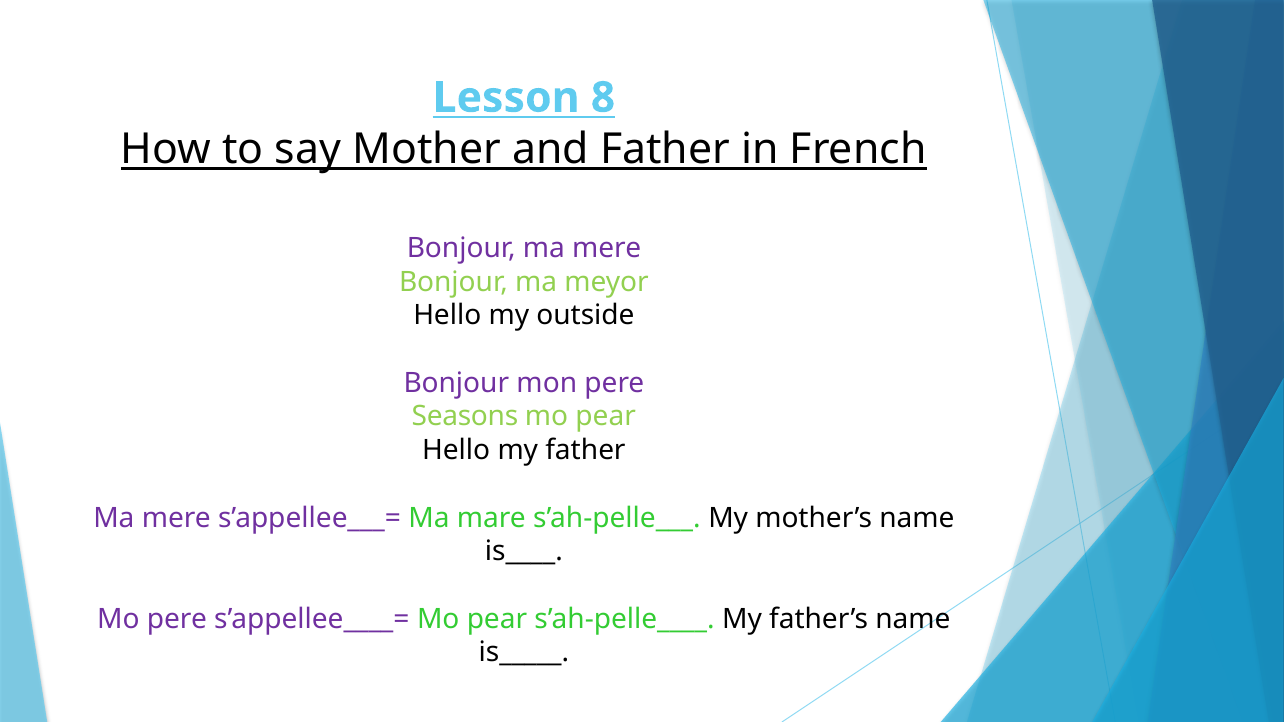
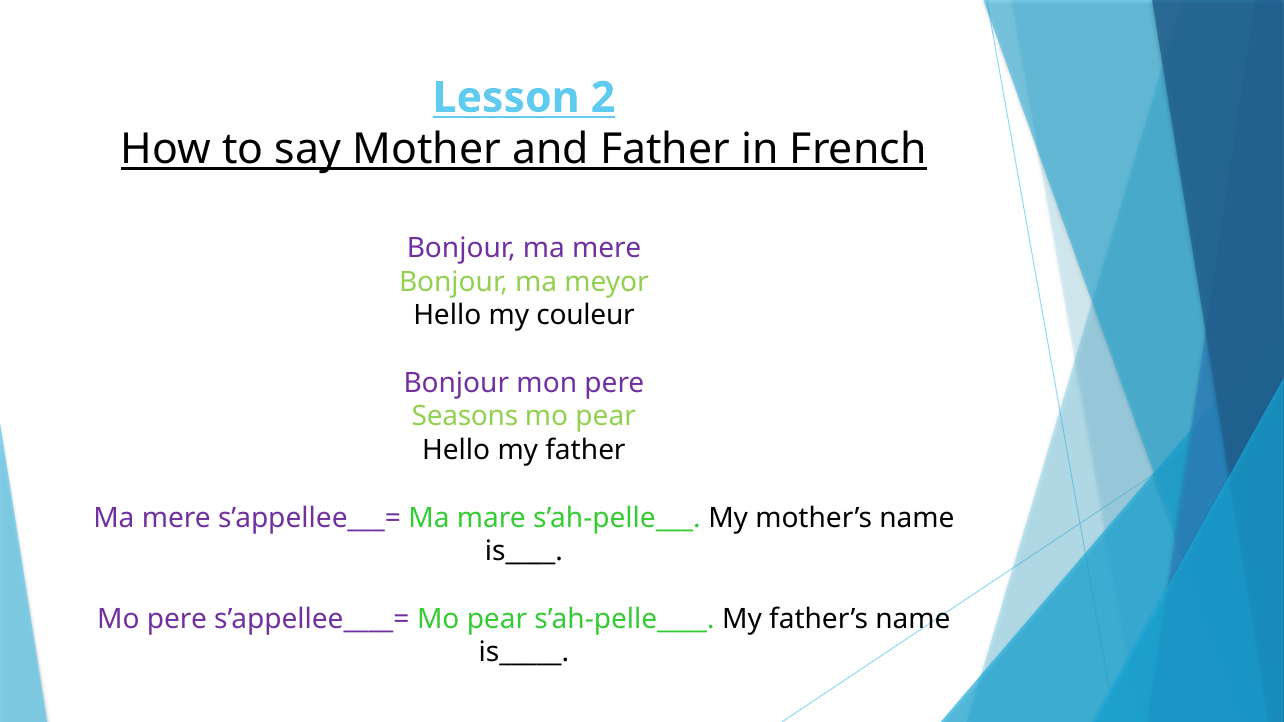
8: 8 -> 2 (603, 98)
outside: outside -> couleur (586, 316)
